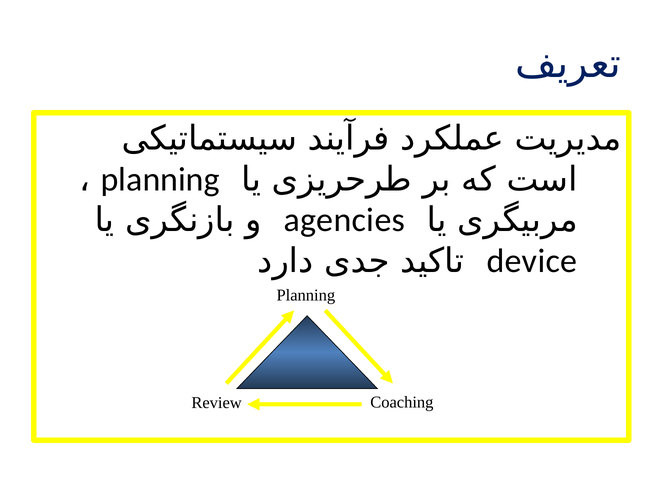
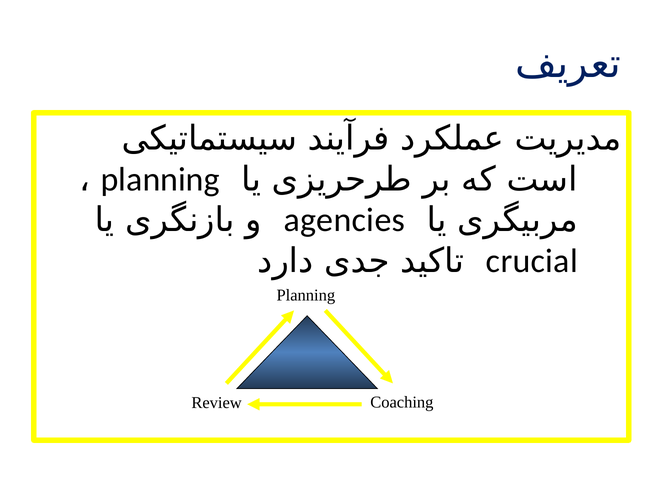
device: device -> crucial (532, 261)
